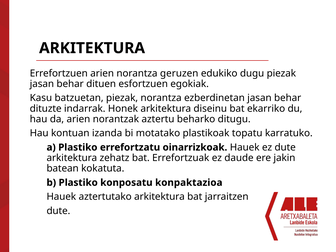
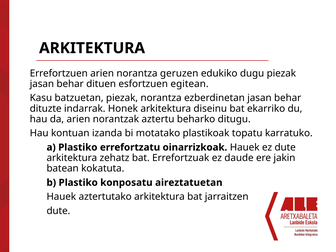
egokiak: egokiak -> egitean (190, 84)
konpaktazioa: konpaktazioa -> aireztatuetan (189, 183)
